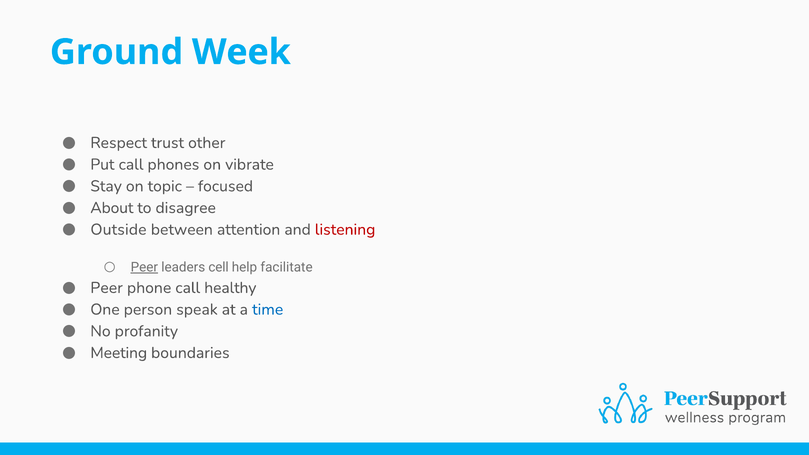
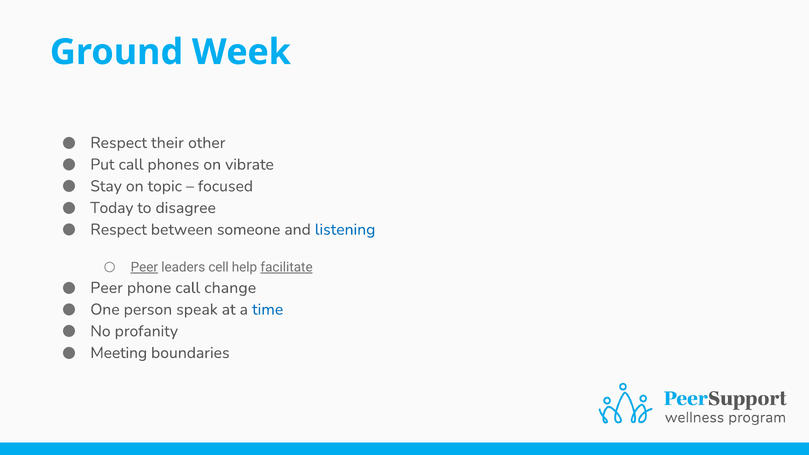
trust: trust -> their (167, 143)
About: About -> Today (112, 208)
Outside: Outside -> Respect (119, 230)
attention: attention -> someone (249, 230)
listening colour: red -> blue (345, 230)
facilitate underline: none -> present (287, 267)
healthy: healthy -> change (230, 288)
